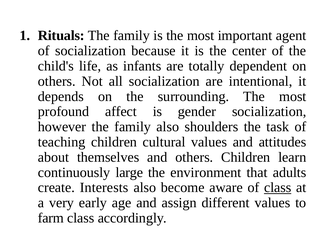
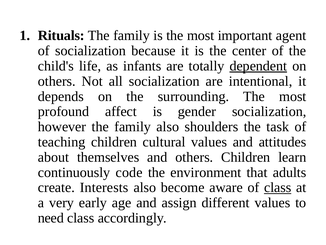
dependent underline: none -> present (258, 66)
large: large -> code (129, 172)
farm: farm -> need (51, 218)
